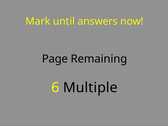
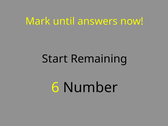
Page: Page -> Start (55, 59)
Multiple: Multiple -> Number (90, 88)
